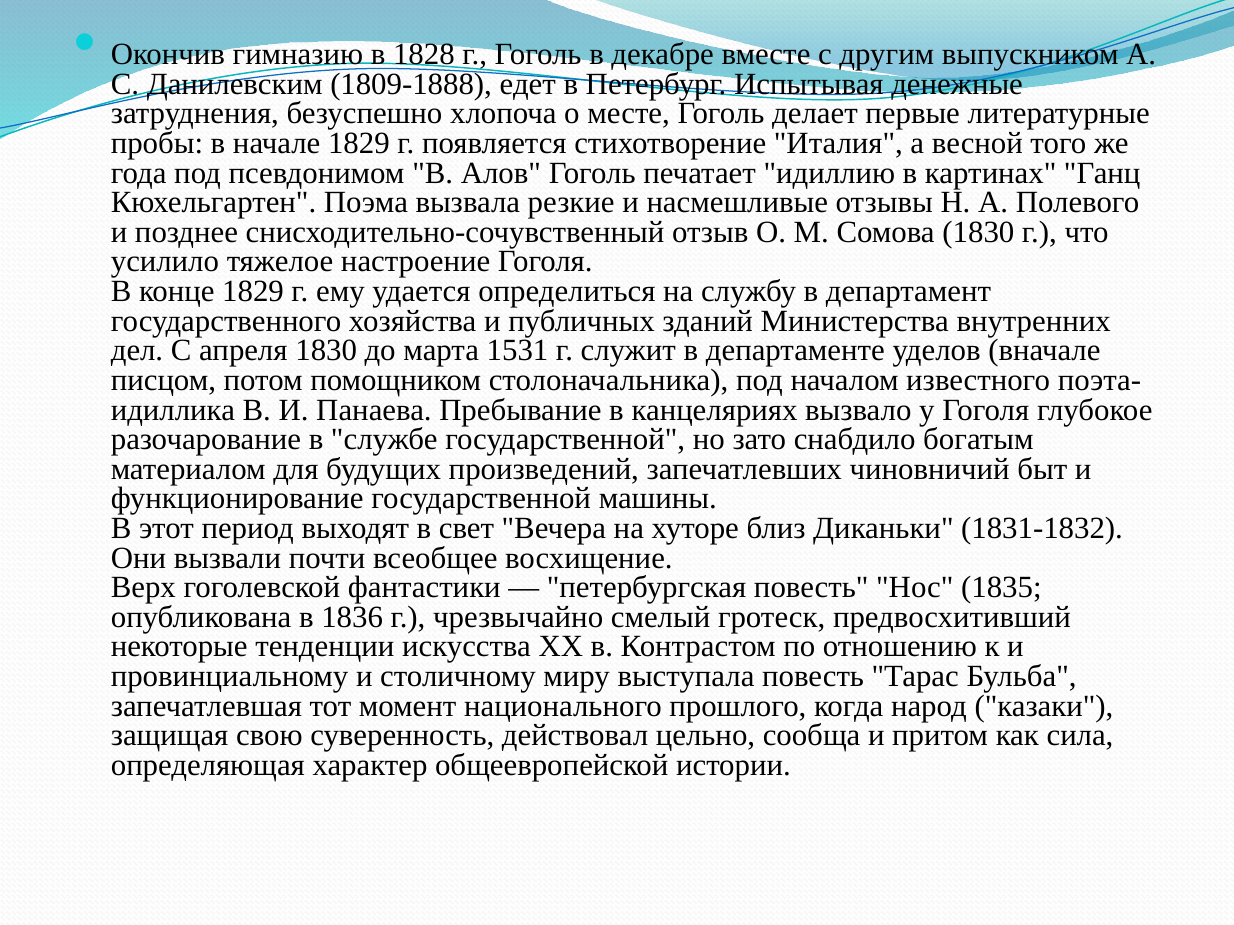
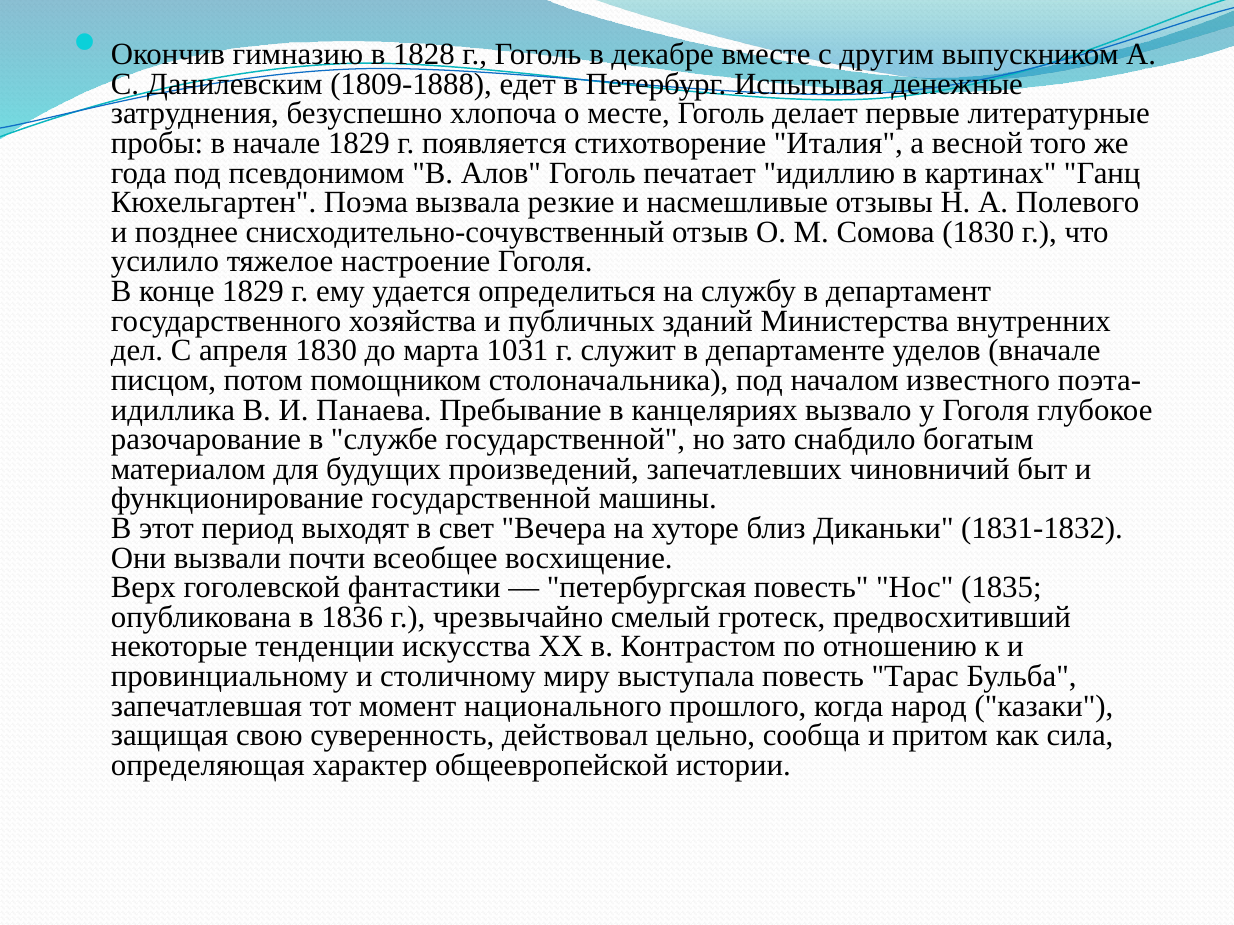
1531: 1531 -> 1031 (518, 351)
